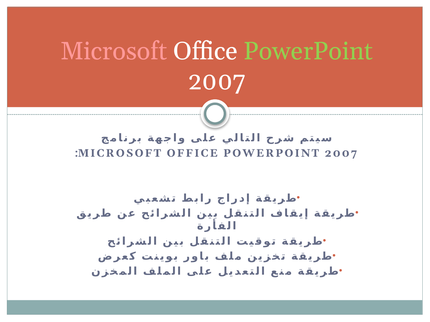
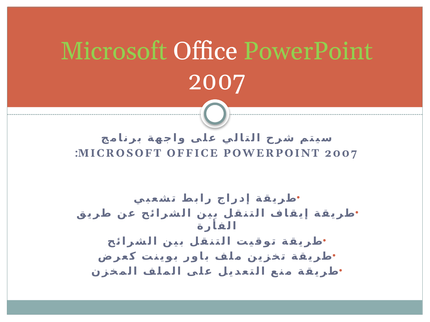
Microsoft colour: pink -> light green (114, 51)
